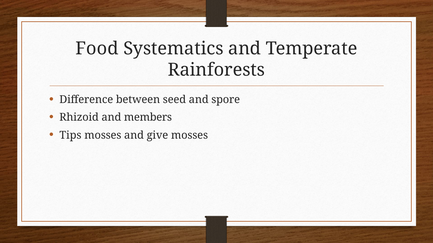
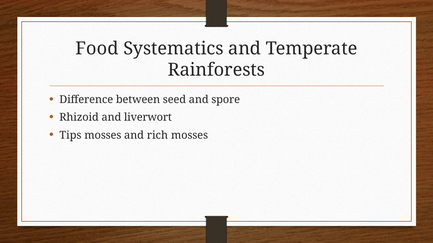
members: members -> liverwort (148, 118)
give: give -> rich (157, 135)
